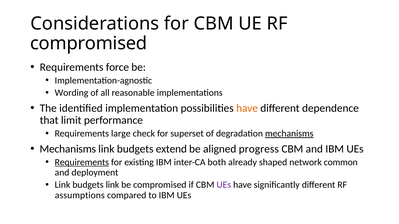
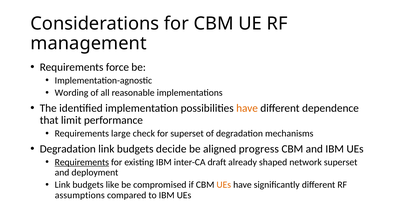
compromised: compromised -> management (89, 43)
mechanisms underline: present -> none (289, 134)
Mechanisms: Mechanisms -> Degradation (68, 149)
extend: extend -> decide (171, 149)
both: both -> draft (217, 162)
network common: common -> superset (341, 162)
budgets link: link -> like (112, 185)
UEs colour: purple -> orange (224, 185)
